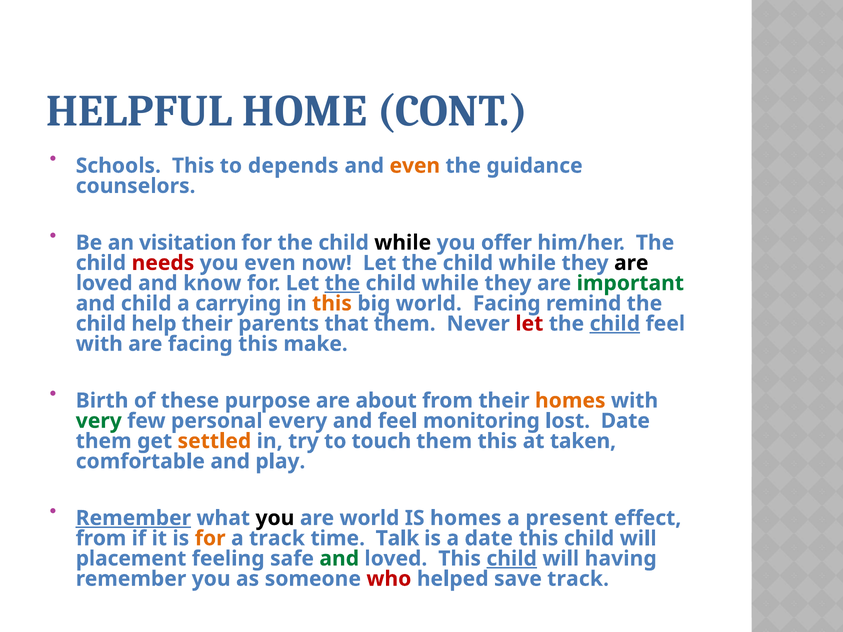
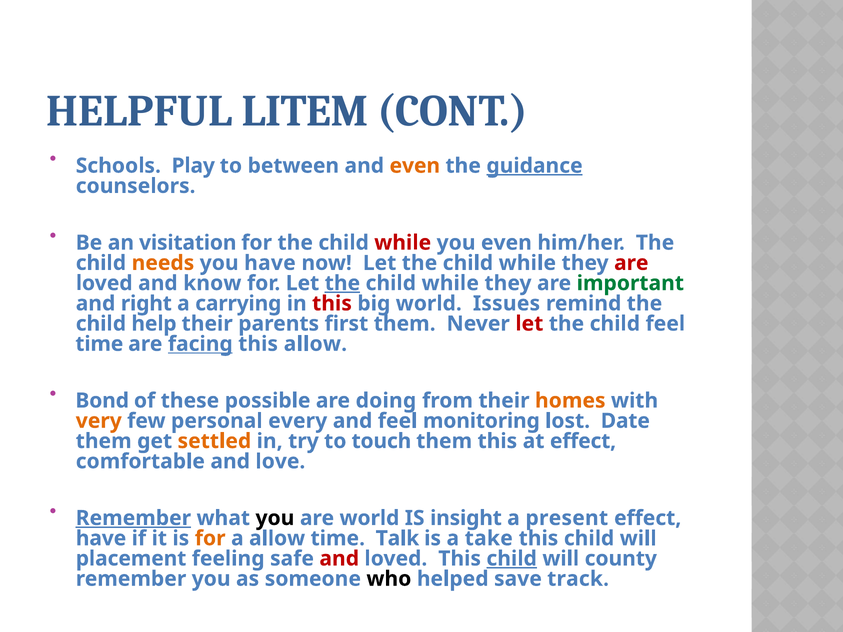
HOME: HOME -> LITEM (305, 111)
Schools This: This -> Play (193, 166)
depends: depends -> between (293, 166)
guidance underline: none -> present (535, 166)
while colour: black -> red (403, 243)
you offer: offer -> even (506, 243)
needs colour: red -> orange (163, 263)
you even: even -> have (270, 263)
are colour: black -> red (631, 263)
and child: child -> right (146, 304)
this colour: orange -> red (332, 304)
world Facing: Facing -> Issues (507, 304)
that: that -> first (346, 324)
child underline: present -> none (615, 324)
with: with -> time (99, 344)
facing underline: none -> present (200, 344)
this make: make -> allow (315, 344)
Birth: Birth -> Bond (102, 401)
purpose: purpose -> possible (268, 401)
about: about -> doing (386, 401)
very colour: green -> orange (99, 421)
at taken: taken -> effect (583, 441)
play: play -> love (280, 462)
IS homes: homes -> insight (466, 518)
from: from -> have (101, 539)
a track: track -> allow (277, 539)
a date: date -> take (489, 539)
and colour: green -> red (339, 559)
having: having -> county (621, 559)
who colour: red -> black (389, 579)
